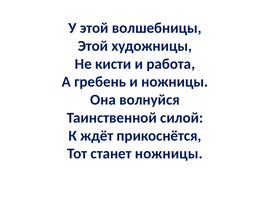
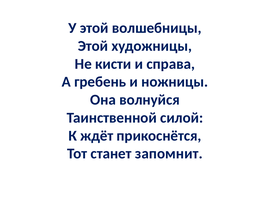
работа: работа -> справа (171, 64)
станет ножницы: ножницы -> запомнит (169, 154)
